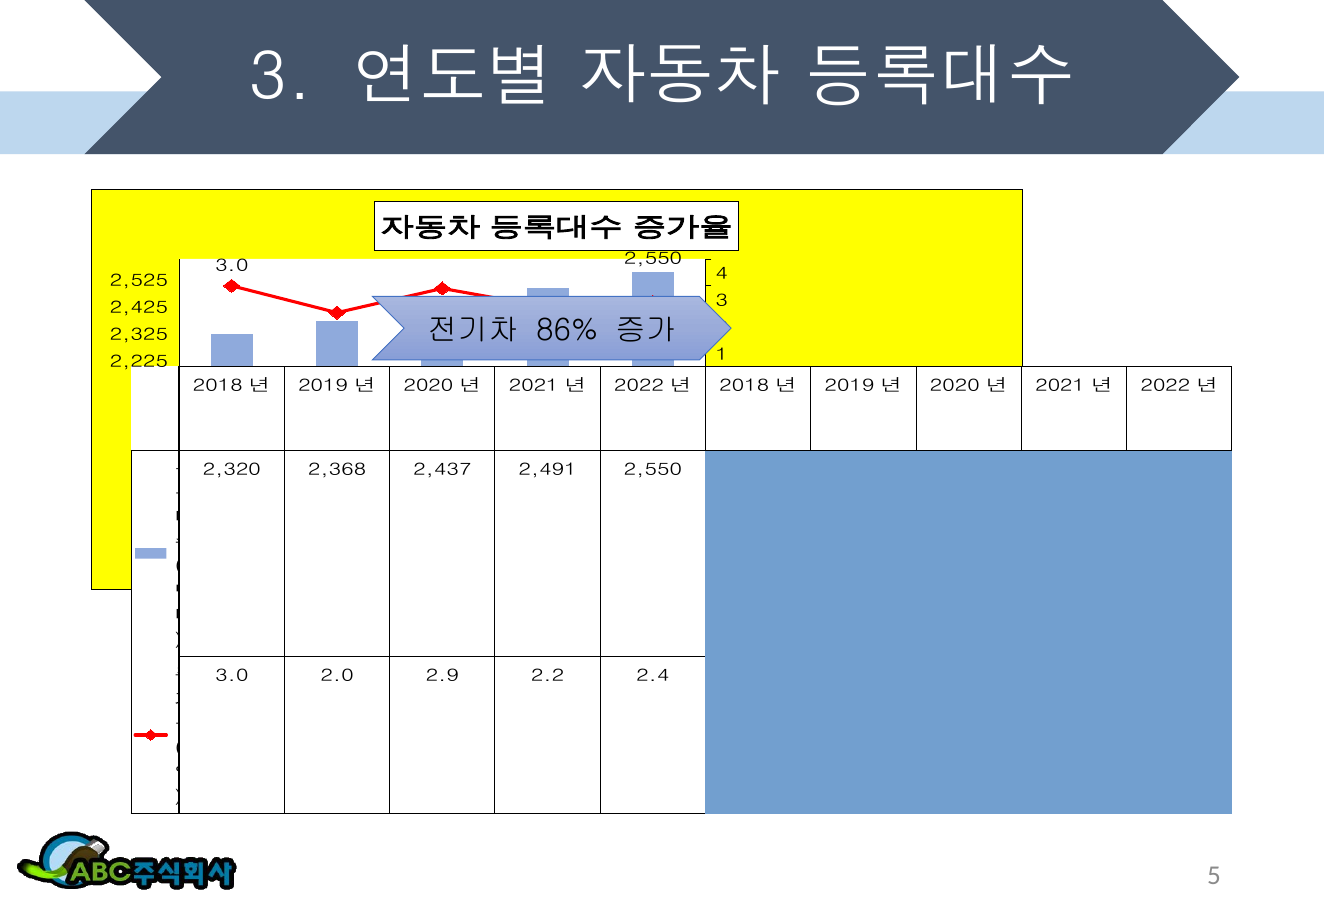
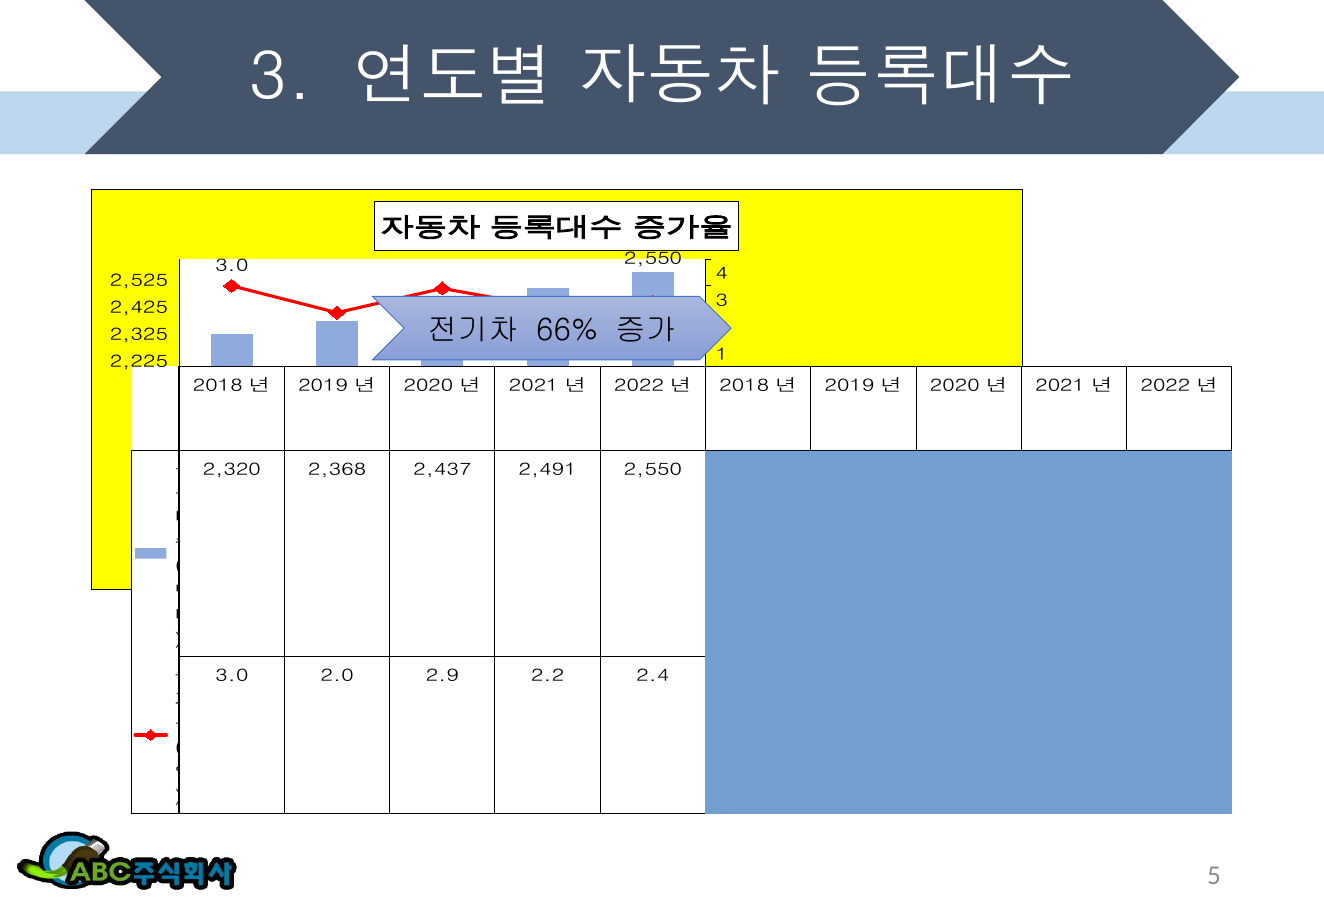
86%: 86% -> 66% (567, 330)
